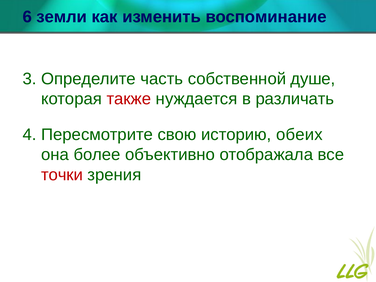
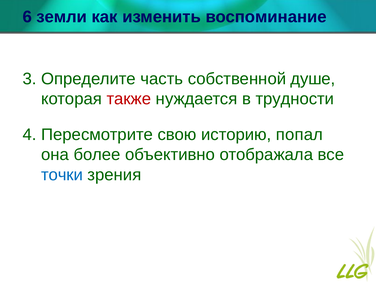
различать: различать -> трудности (295, 99)
обеих: обеих -> попал (299, 135)
точки colour: red -> blue (62, 175)
